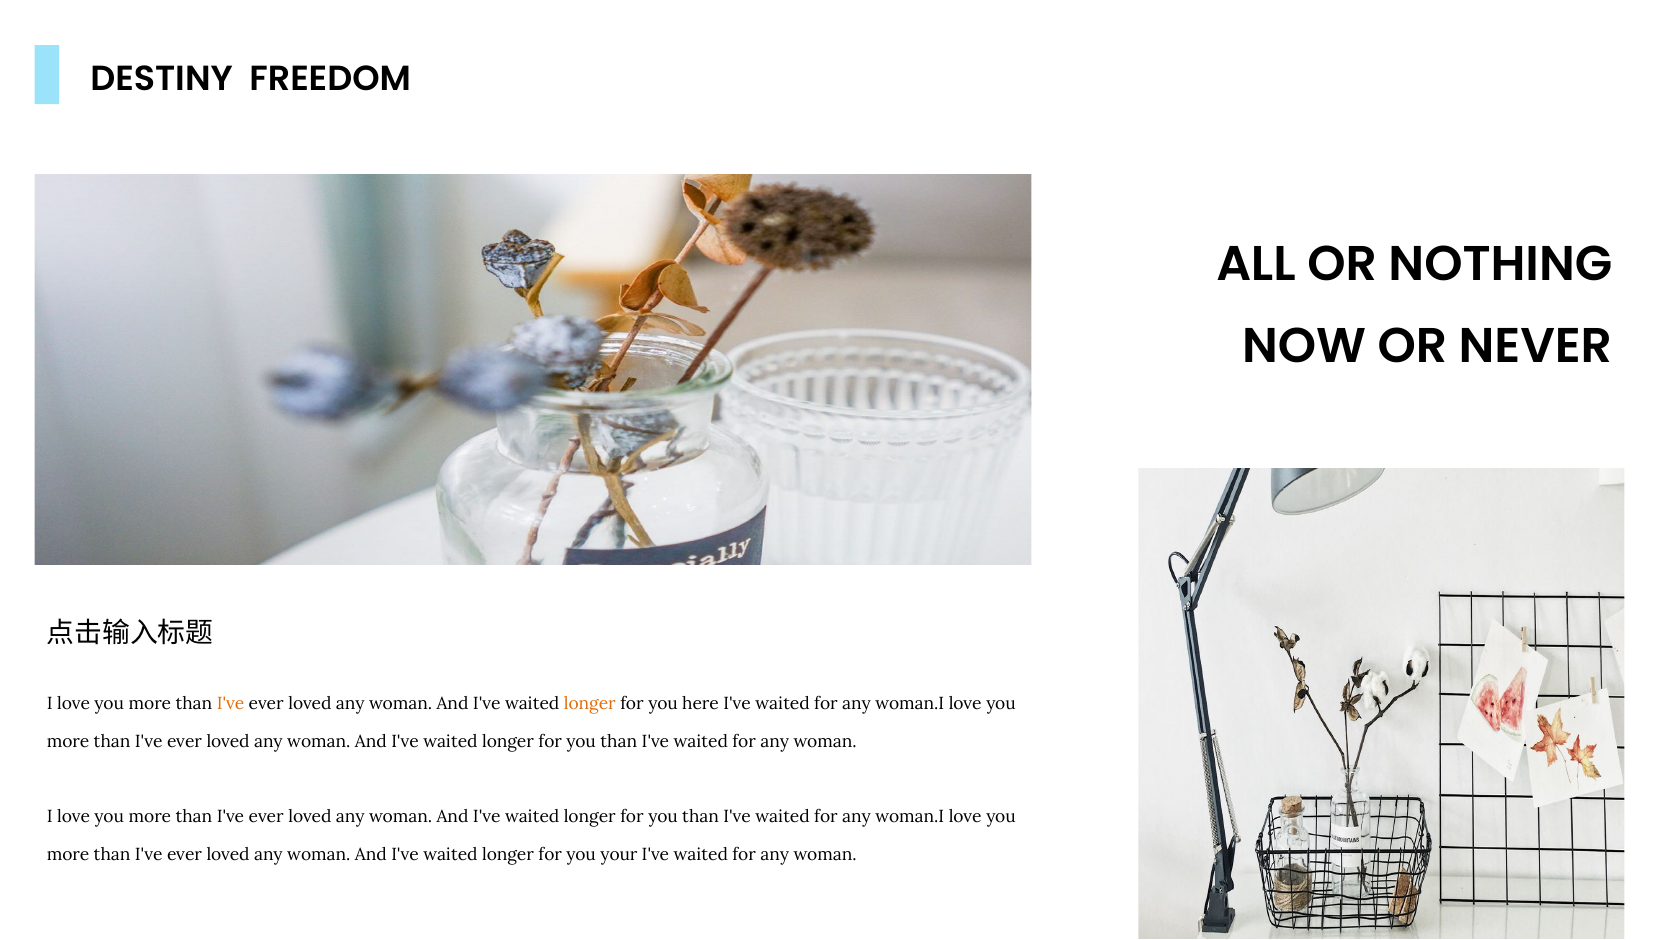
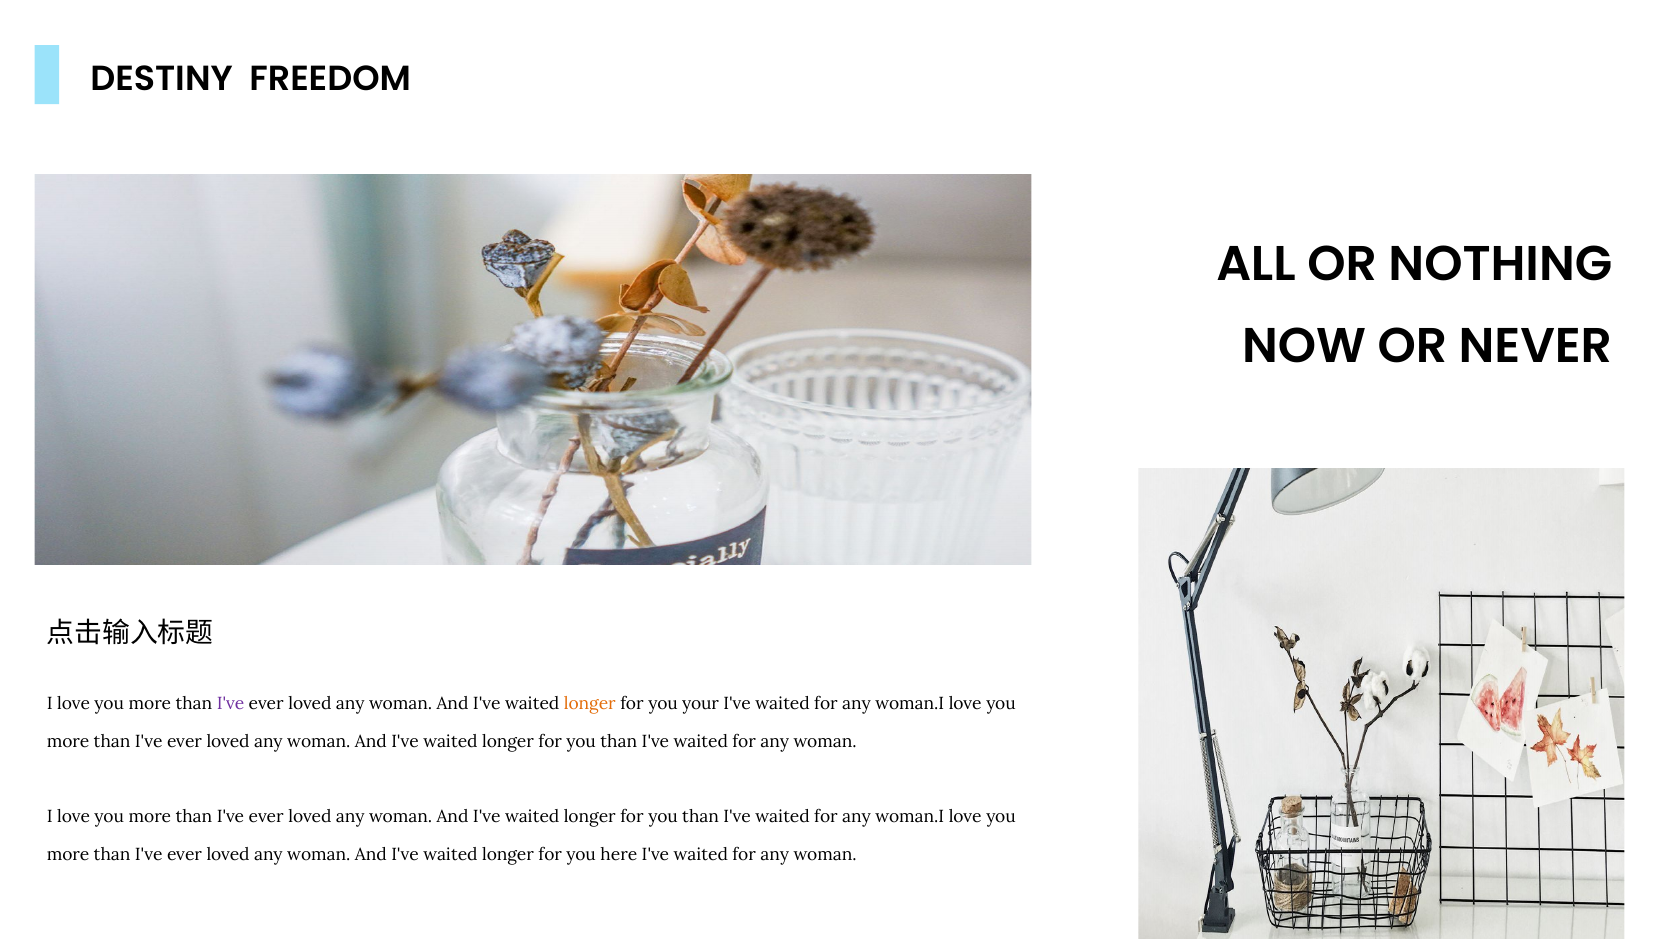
I've colour: orange -> purple (231, 705)
here: here -> your (701, 705)
your: your -> here (619, 855)
